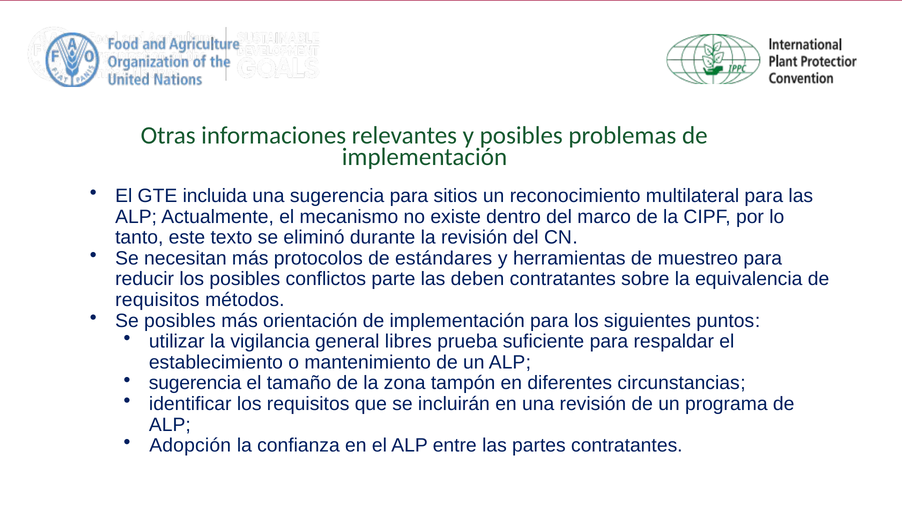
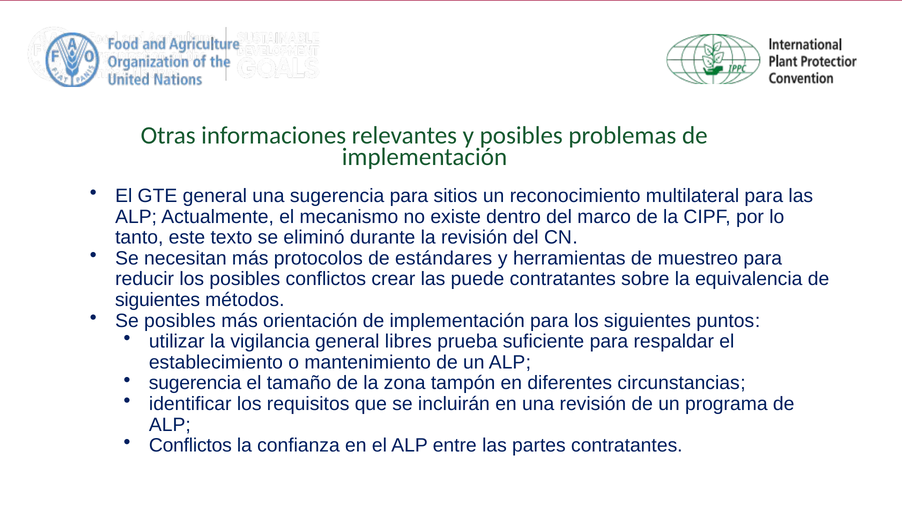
GTE incluida: incluida -> general (215, 196)
parte: parte -> crear (393, 279)
deben: deben -> puede (478, 279)
requisitos: requisitos -> siguientes (158, 300)
Adopción: Adopción -> Conflictos (190, 446)
